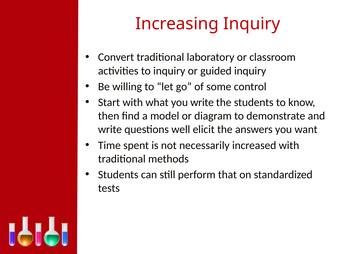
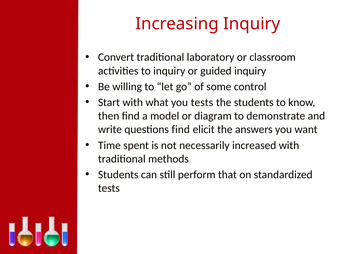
you write: write -> tests (202, 102)
questions well: well -> find (181, 130)
